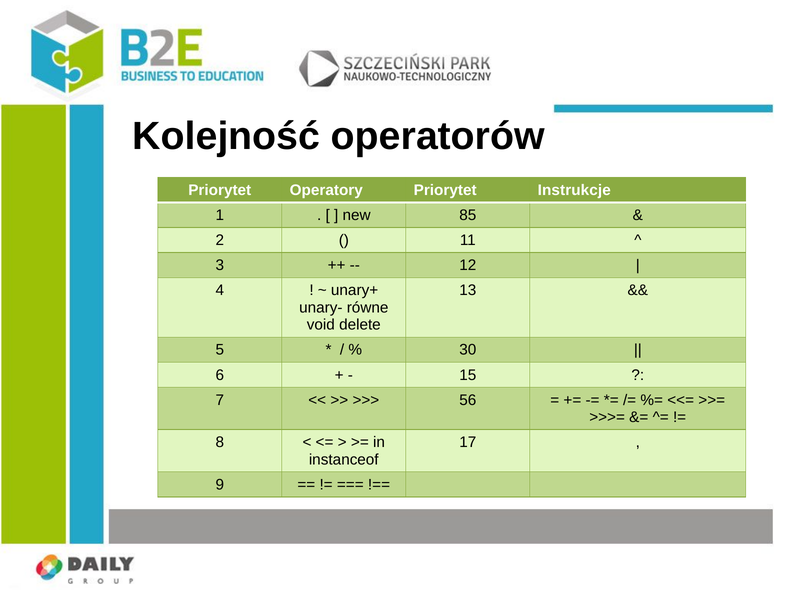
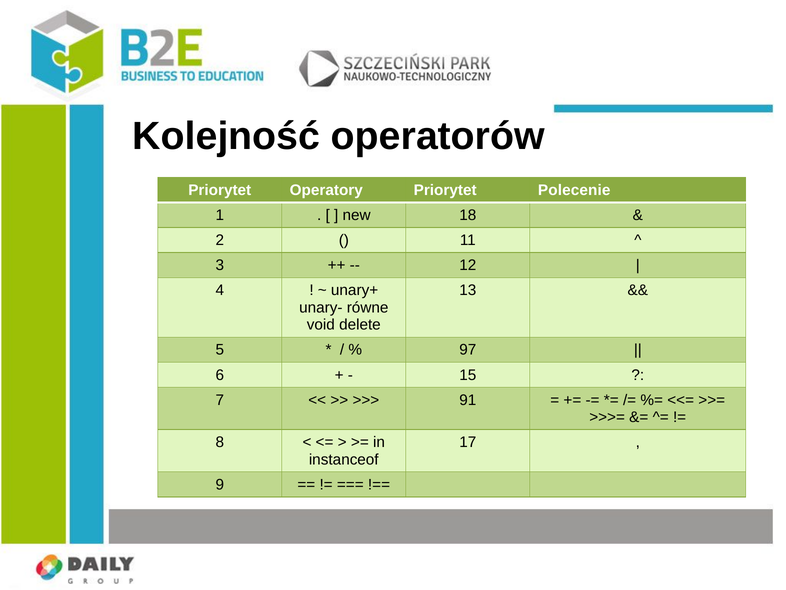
Instrukcje: Instrukcje -> Polecenie (574, 190)
85: 85 -> 18 (468, 215)
30: 30 -> 97 (468, 350)
56: 56 -> 91 (468, 400)
